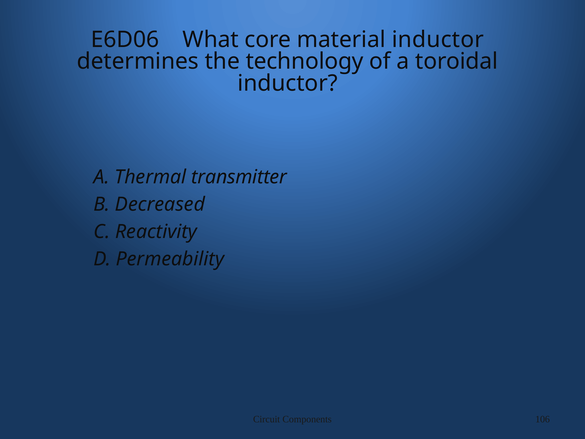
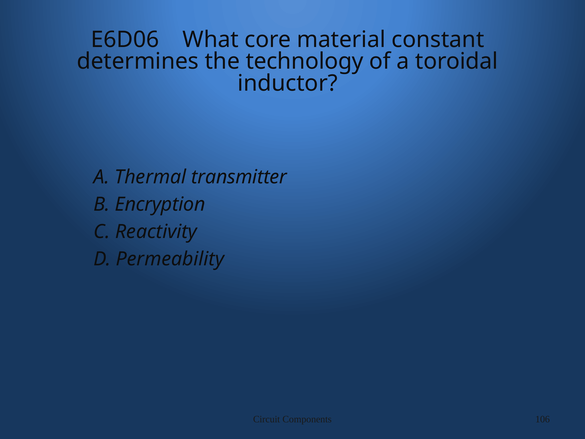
material inductor: inductor -> constant (438, 39)
Decreased: Decreased -> Encryption (160, 204)
